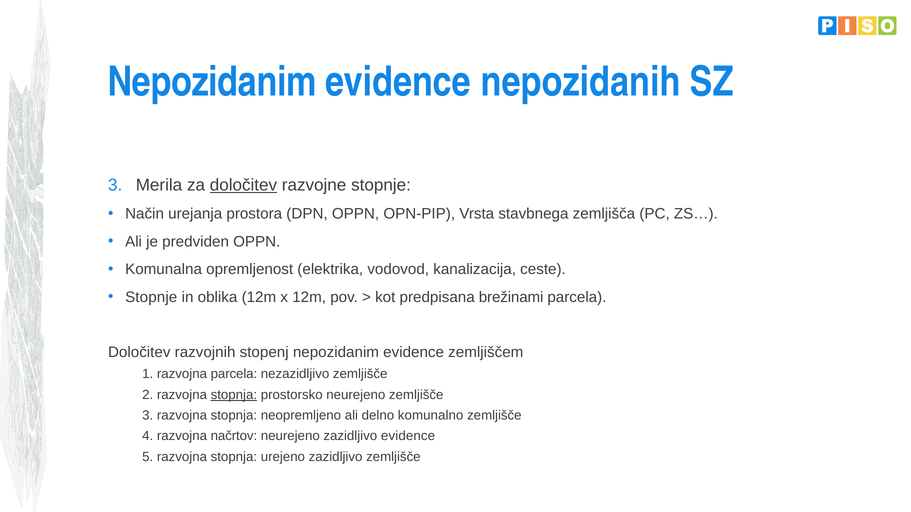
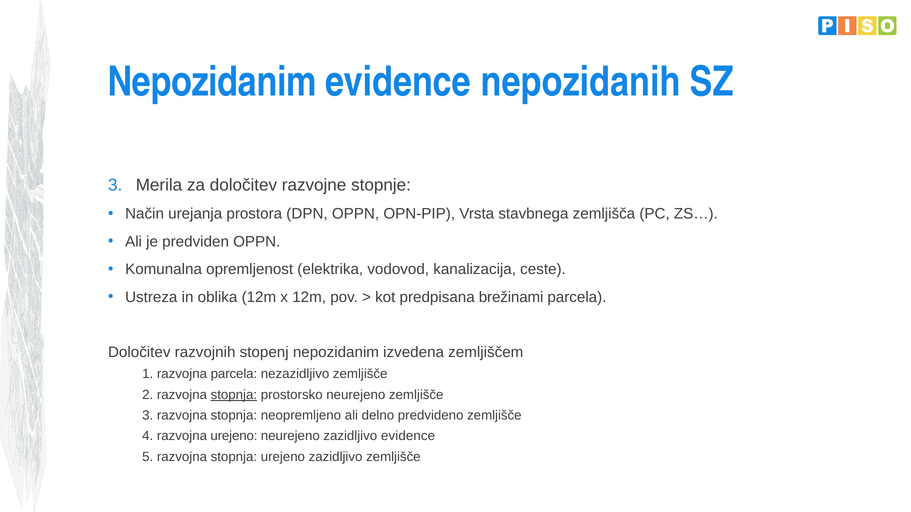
določitev underline: present -> none (243, 185)
Stopnje: Stopnje -> Ustreza (151, 297)
stopenj nepozidanim evidence: evidence -> izvedena (414, 353)
komunalno: komunalno -> predvideno (431, 416)
razvojna načrtov: načrtov -> urejeno (234, 436)
